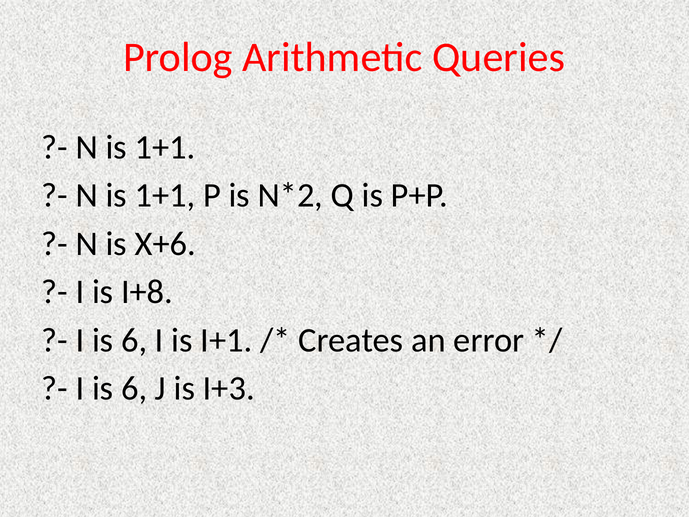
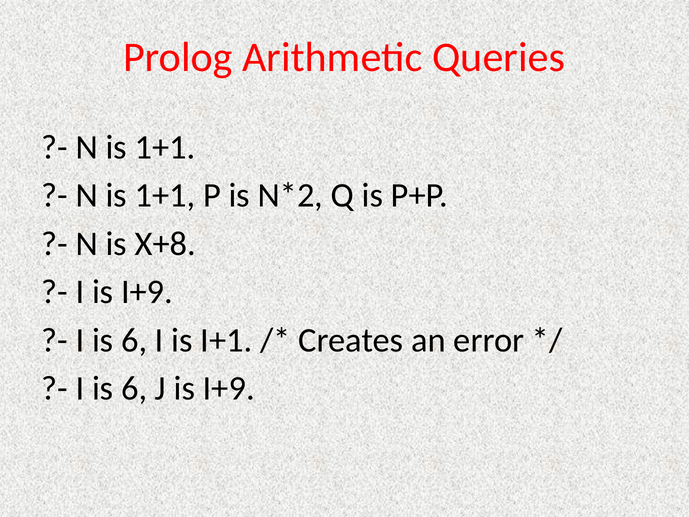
X+6: X+6 -> X+8 (165, 244)
I is I+8: I+8 -> I+9 (147, 292)
J is I+3: I+3 -> I+9 (229, 388)
